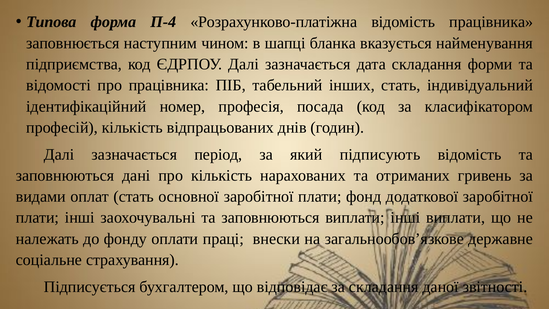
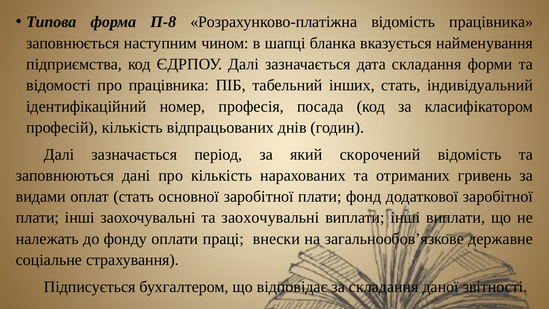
П-4: П-4 -> П-8 (163, 22)
підписують: підписують -> скорочений (380, 154)
заохочувальні та заповнюються: заповнюються -> заохочувальні (270, 218)
